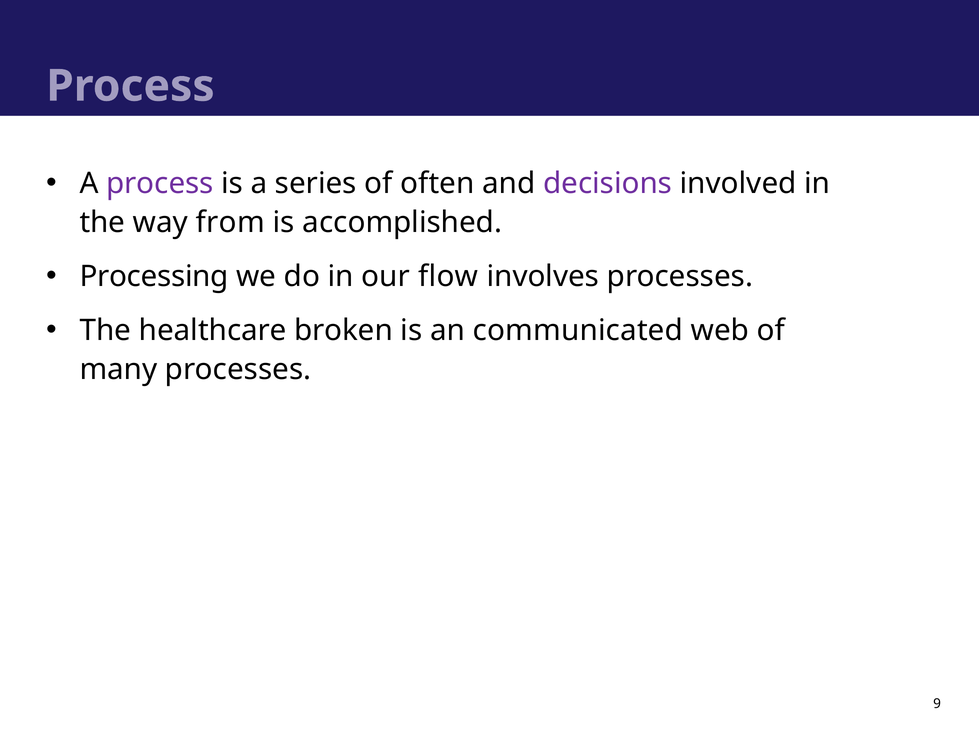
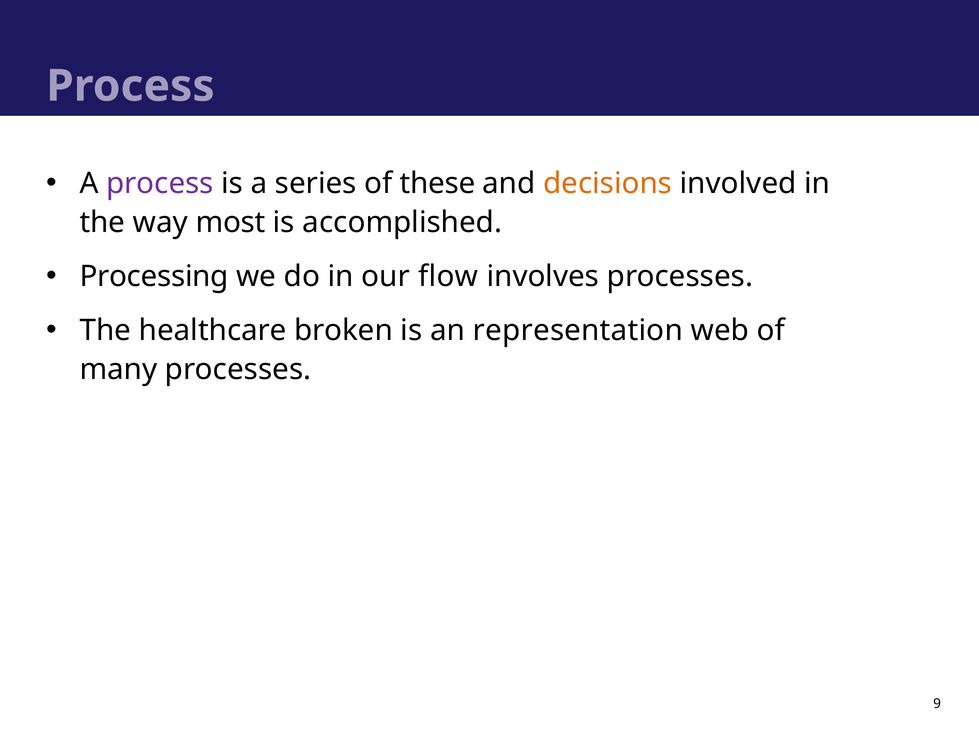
often: often -> these (437, 184)
decisions colour: purple -> orange (608, 184)
from: from -> most (231, 223)
communicated: communicated -> representation (578, 331)
